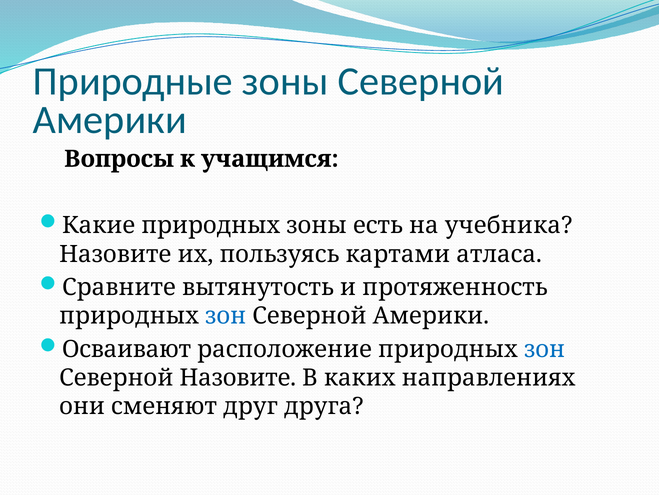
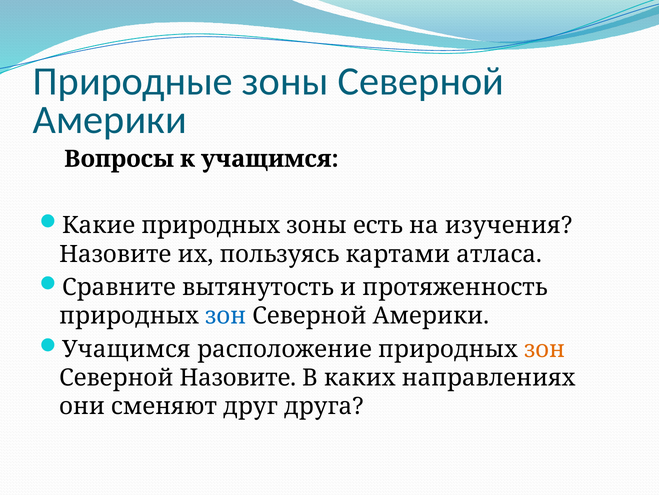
учебника: учебника -> изучения (509, 225)
Осваивают: Осваивают -> Учащимся (126, 349)
зон colour: blue -> orange (545, 349)
